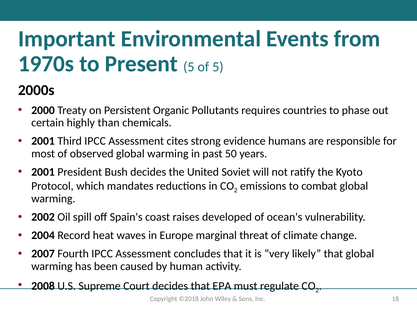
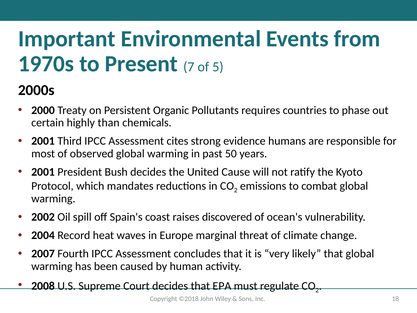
Present 5: 5 -> 7 (189, 67)
Soviet: Soviet -> Cause (236, 172)
developed: developed -> discovered (227, 217)
